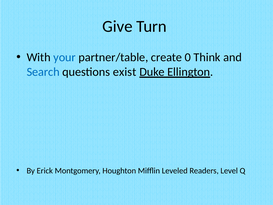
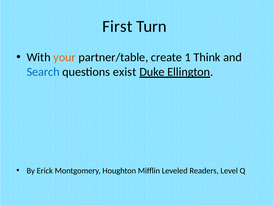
Give: Give -> First (117, 26)
your colour: blue -> orange (65, 57)
0: 0 -> 1 (188, 57)
